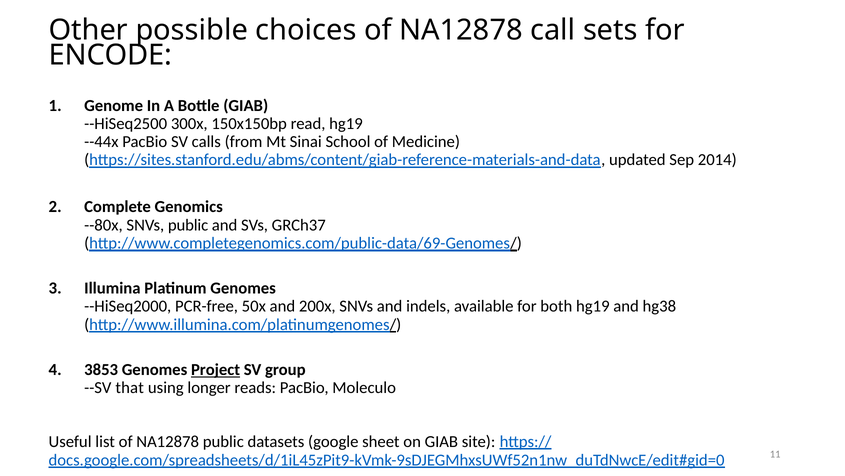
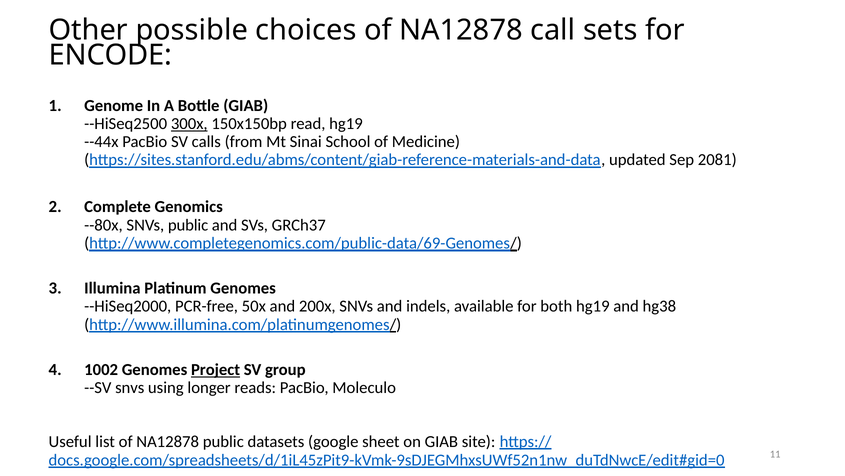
300x underline: none -> present (189, 123)
2014: 2014 -> 2081 (717, 160)
3853: 3853 -> 1002 (101, 369)
--SV that: that -> snvs (130, 387)
